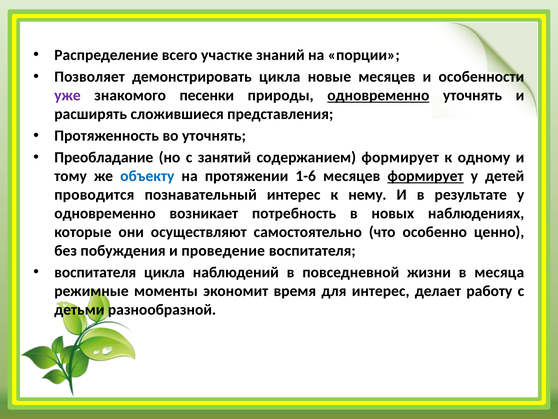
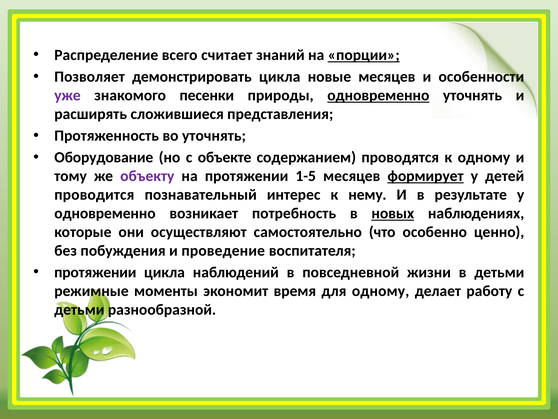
участке: участке -> считает (227, 55)
порции underline: none -> present (364, 55)
Преобладание: Преобладание -> Оборудование (104, 157)
занятий: занятий -> объекте (225, 157)
содержанием формирует: формирует -> проводятся (400, 157)
объекту colour: blue -> purple (147, 176)
1-6: 1-6 -> 1-5 (306, 176)
новых underline: none -> present (393, 213)
воспитателя: воспитателя -> протяжении (95, 272)
в месяца: месяца -> детьми (499, 272)
для интерес: интерес -> одному (381, 291)
